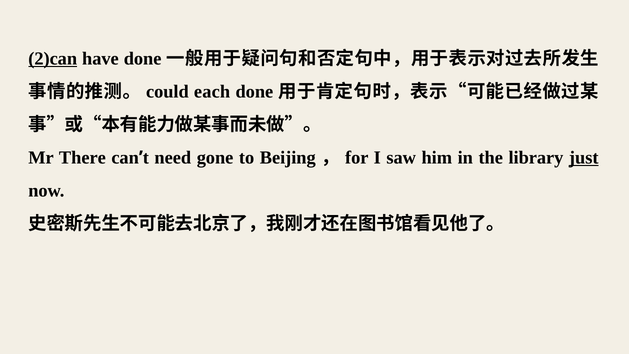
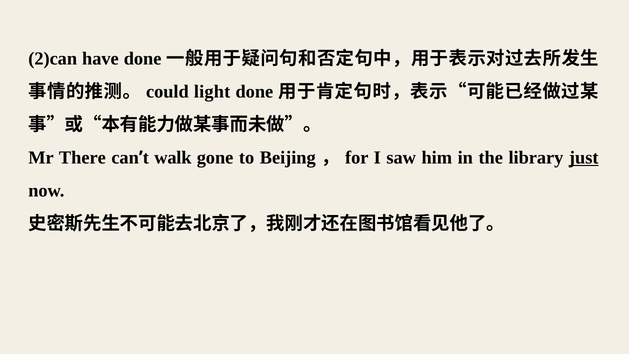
2)can underline: present -> none (53, 58)
each: each -> light (212, 92)
need: need -> walk (173, 158)
